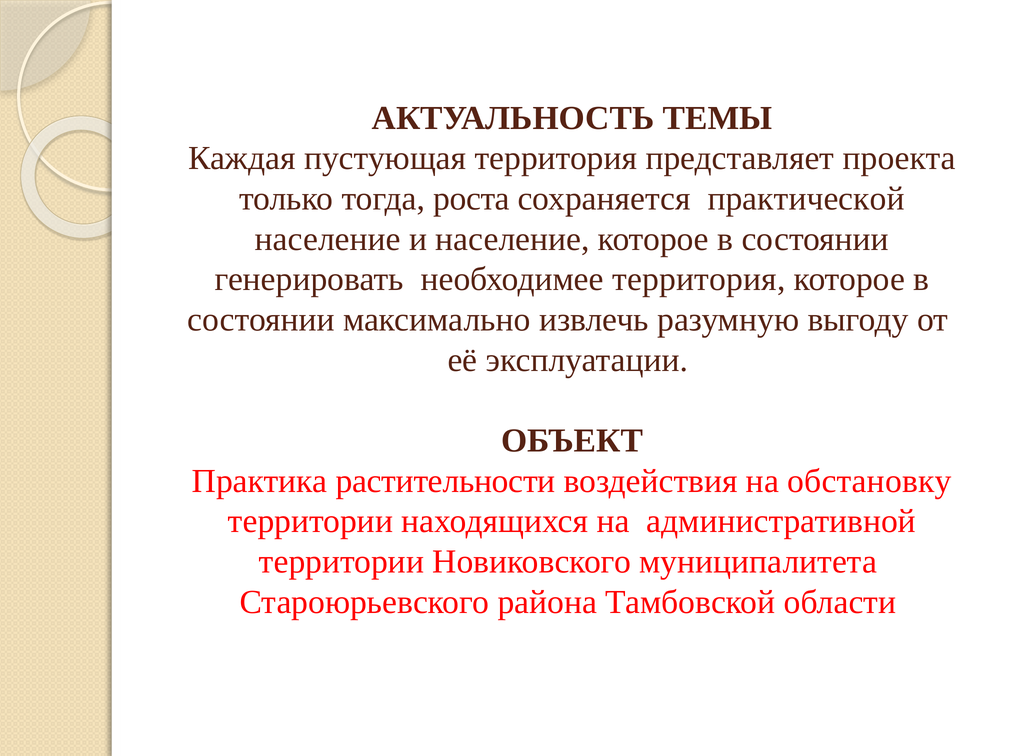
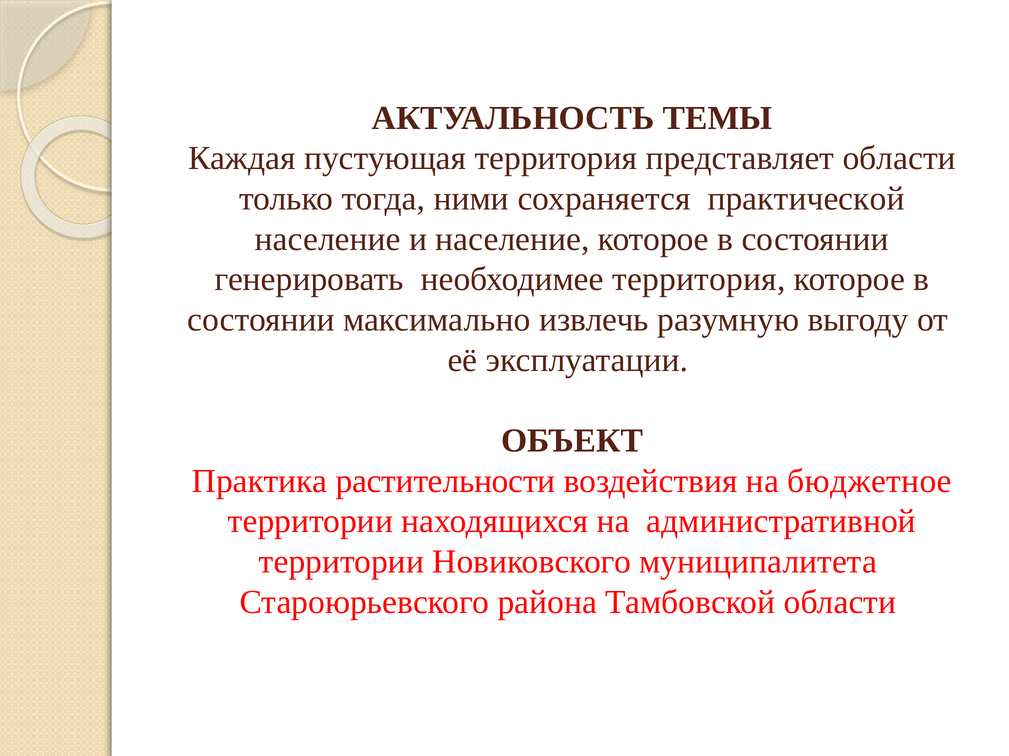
представляет проекта: проекта -> области (899, 159)
роста: роста -> ними (471, 199)
обстановку: обстановку -> бюджетное (870, 481)
